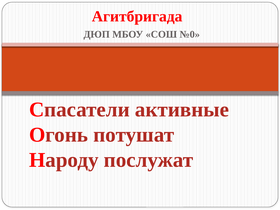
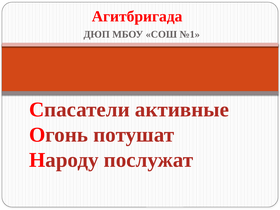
№0: №0 -> №1 (190, 34)
